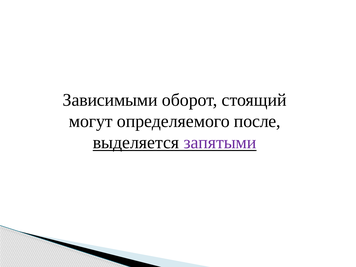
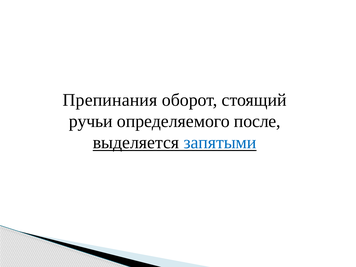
Зависимыми: Зависимыми -> Препинания (110, 100)
могут: могут -> ручьи (91, 121)
запятыми colour: purple -> blue (220, 143)
